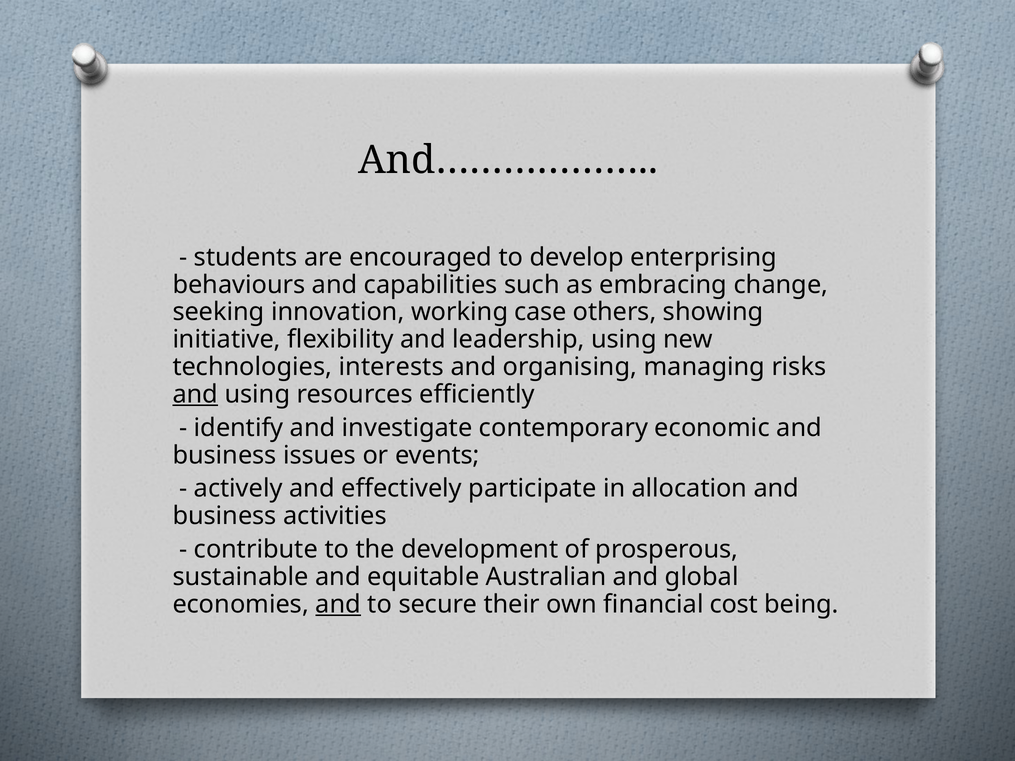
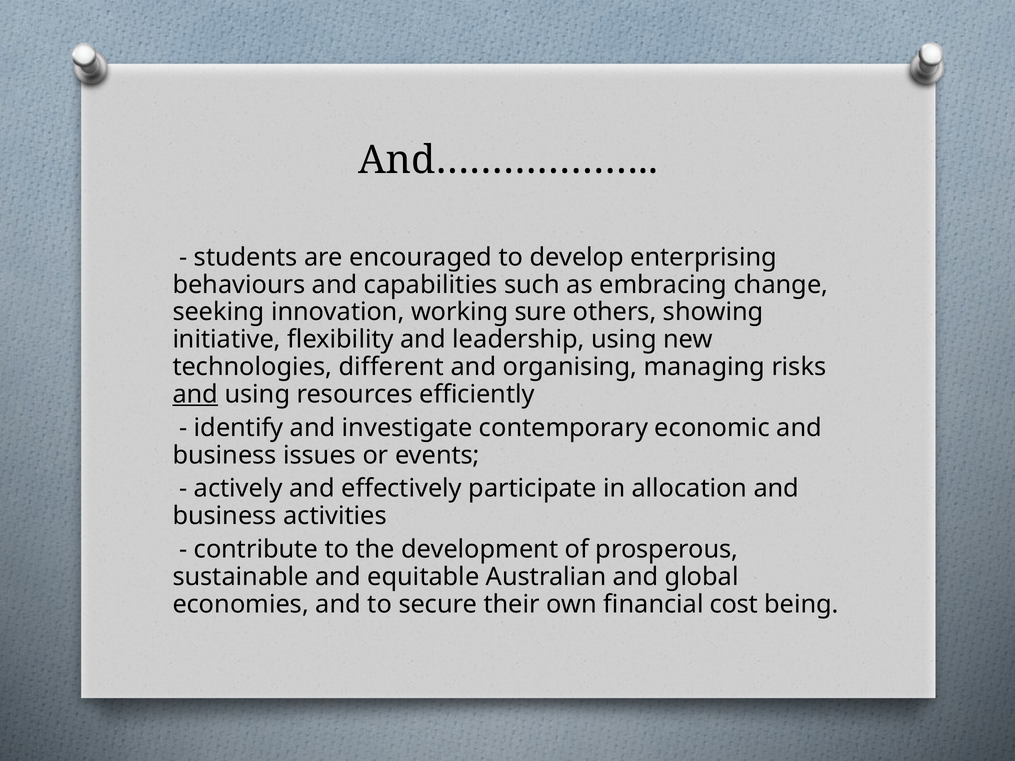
case: case -> sure (540, 312)
interests: interests -> different (391, 367)
and underline: present -> none (338, 605)
